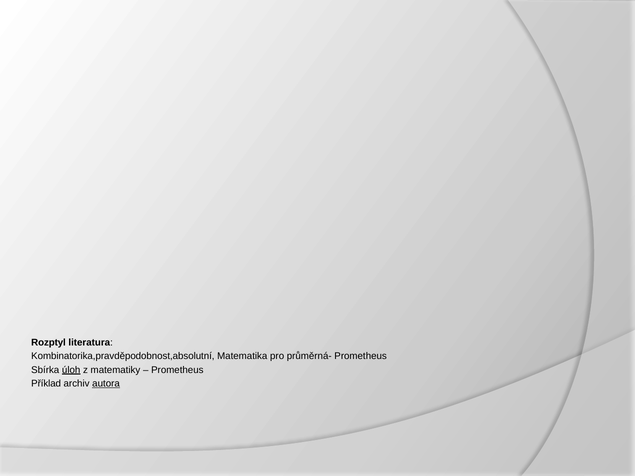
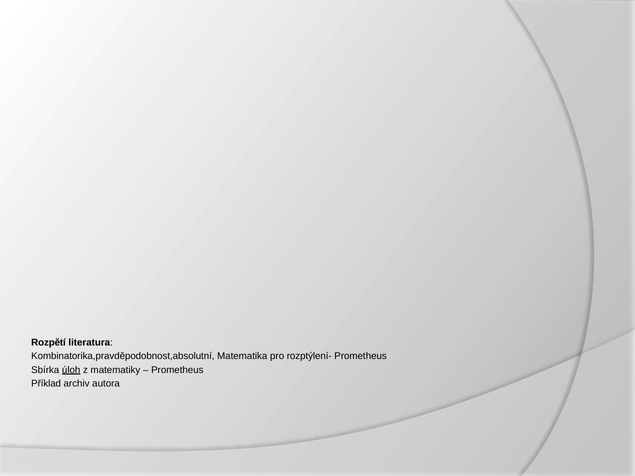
Rozptyl: Rozptyl -> Rozpětí (49, 343)
průměrná-: průměrná- -> rozptýlení- (309, 356)
autora underline: present -> none (106, 384)
